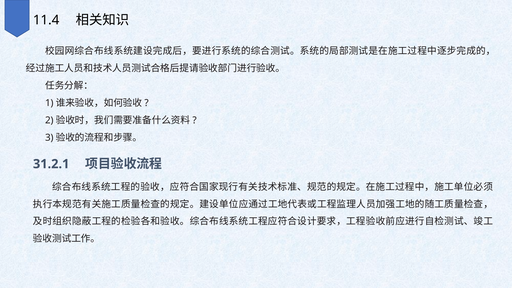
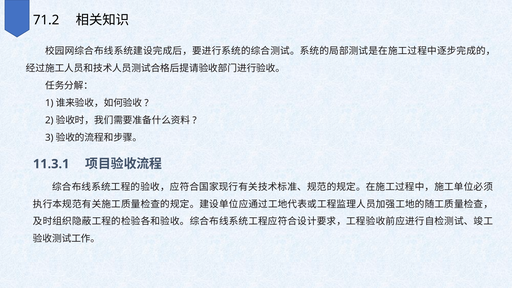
11.4: 11.4 -> 71.2 (46, 20)
31.2.1: 31.2.1 -> 11.3.1 (51, 164)
